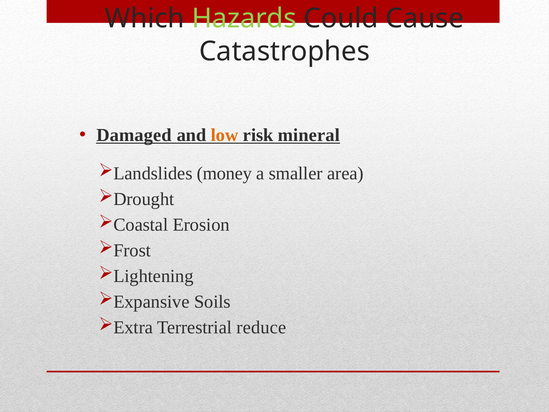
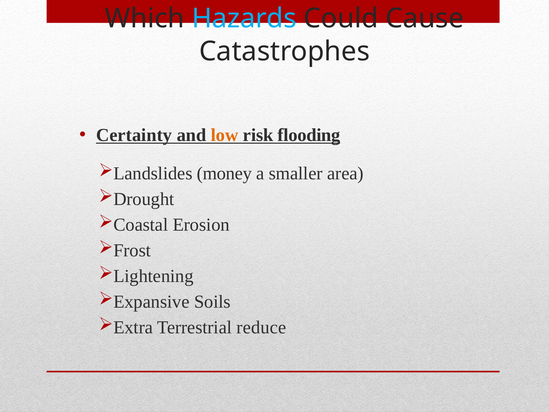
Hazards colour: light green -> light blue (244, 18)
Damaged: Damaged -> Certainty (134, 135)
mineral: mineral -> flooding (309, 135)
